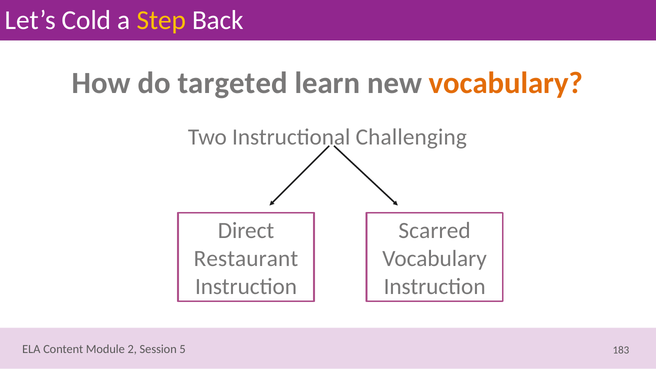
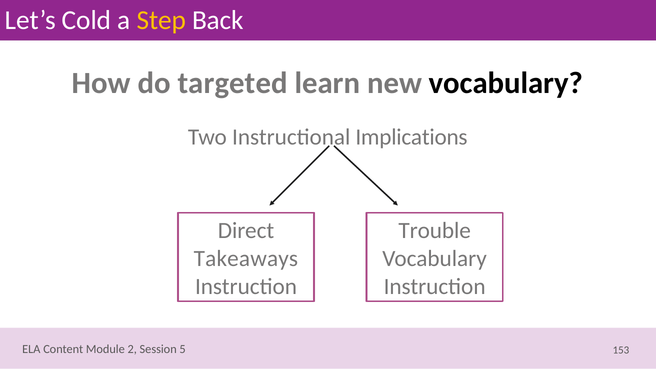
vocabulary colour: orange -> black (506, 83)
Challenging: Challenging -> Implications (411, 137)
Scarred: Scarred -> Trouble (435, 231)
Restaurant: Restaurant -> Takeaways (246, 259)
183: 183 -> 153 (621, 350)
